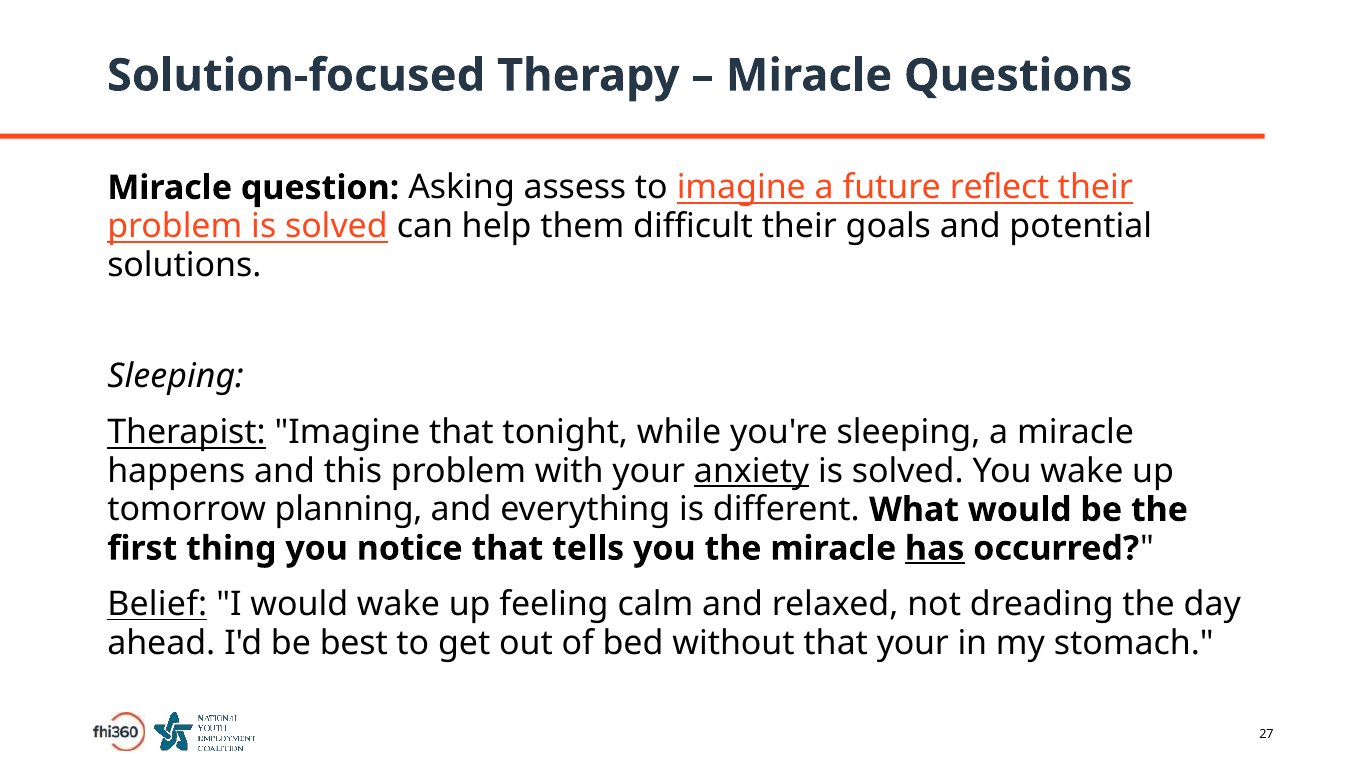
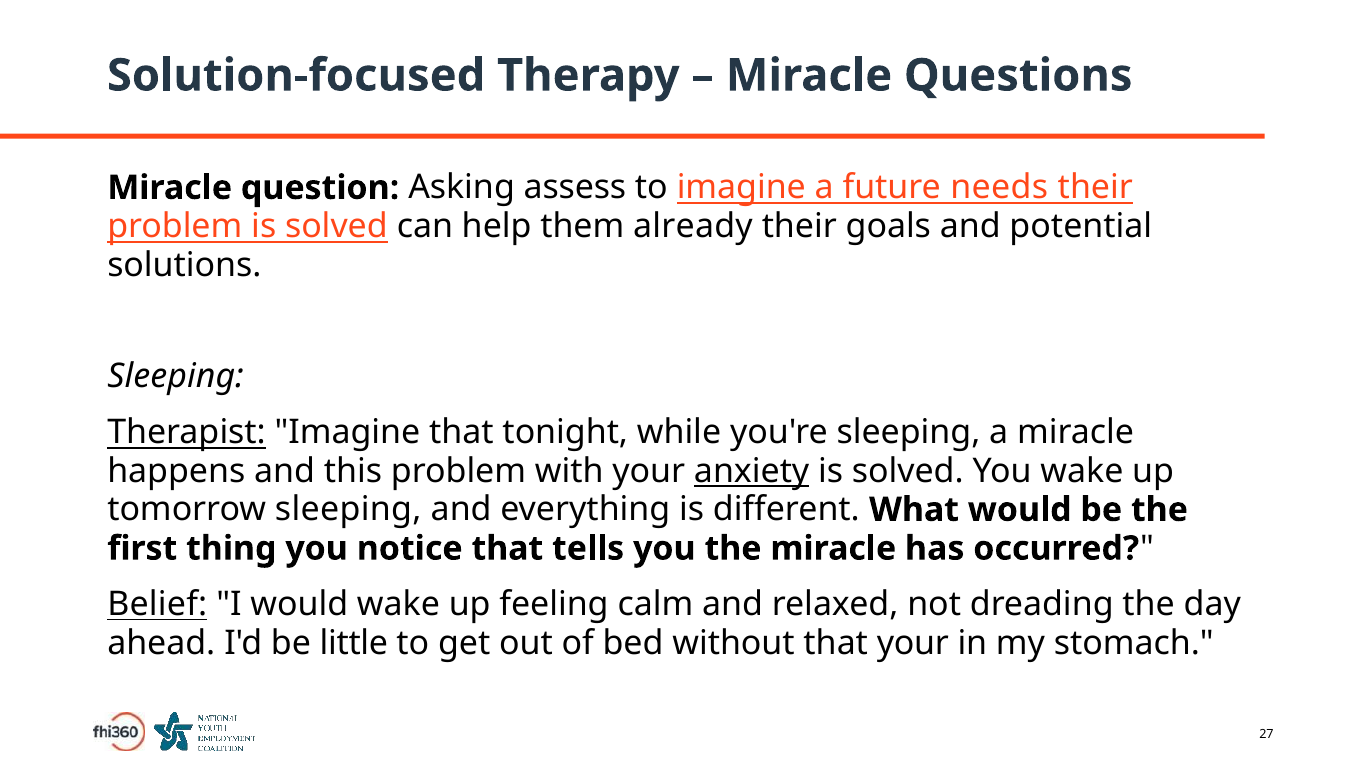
reflect: reflect -> needs (999, 188)
difficult: difficult -> already (693, 226)
tomorrow planning: planning -> sleeping (348, 510)
has underline: present -> none (935, 548)
best: best -> little (354, 643)
